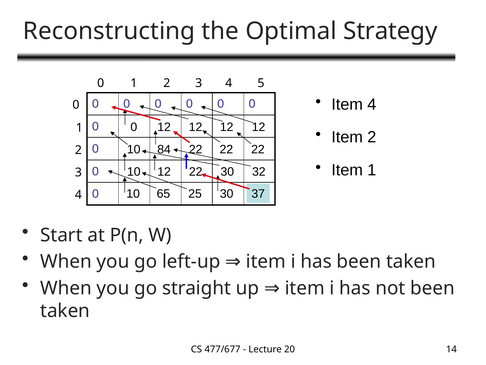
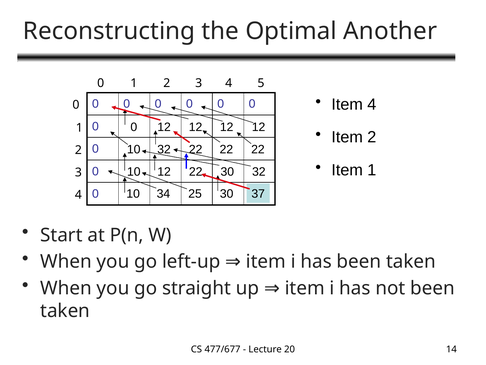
Strategy: Strategy -> Another (390, 31)
10 84: 84 -> 32 (164, 149)
65: 65 -> 34 (163, 194)
